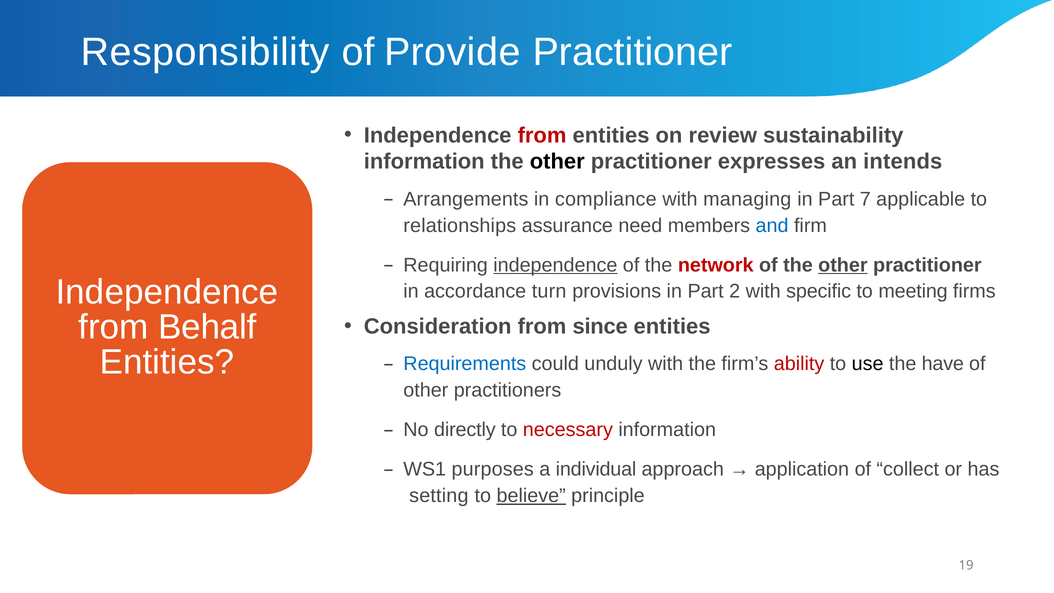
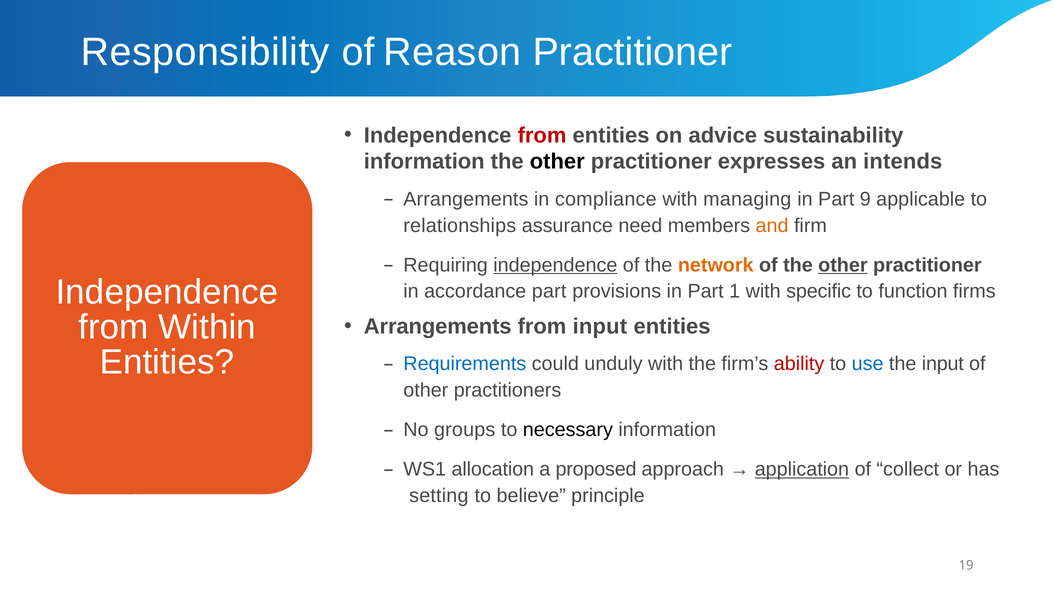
Provide: Provide -> Reason (452, 52)
review: review -> advice (723, 135)
7: 7 -> 9 (865, 199)
and colour: blue -> orange (772, 225)
network colour: red -> orange (716, 265)
accordance turn: turn -> part (549, 291)
2: 2 -> 1 (735, 291)
meeting: meeting -> function (913, 291)
Behalf: Behalf -> Within (207, 327)
Consideration: Consideration -> Arrangements (438, 326)
from since: since -> input (600, 326)
use colour: black -> blue (868, 364)
the have: have -> input (943, 364)
directly: directly -> groups (465, 430)
necessary colour: red -> black (568, 430)
purposes: purposes -> allocation (493, 469)
individual: individual -> proposed (596, 469)
application underline: none -> present (802, 469)
believe underline: present -> none (531, 496)
